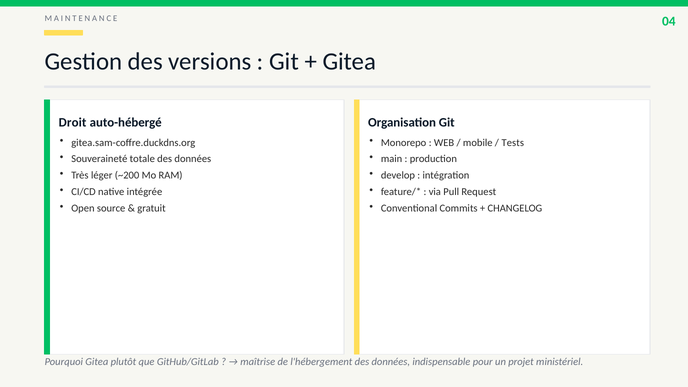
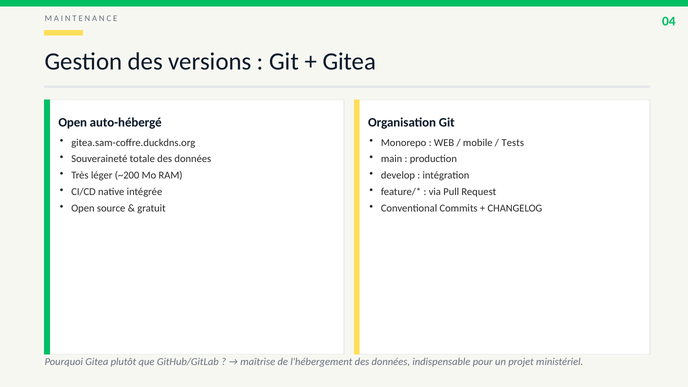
Droit: Droit -> Open (73, 122)
